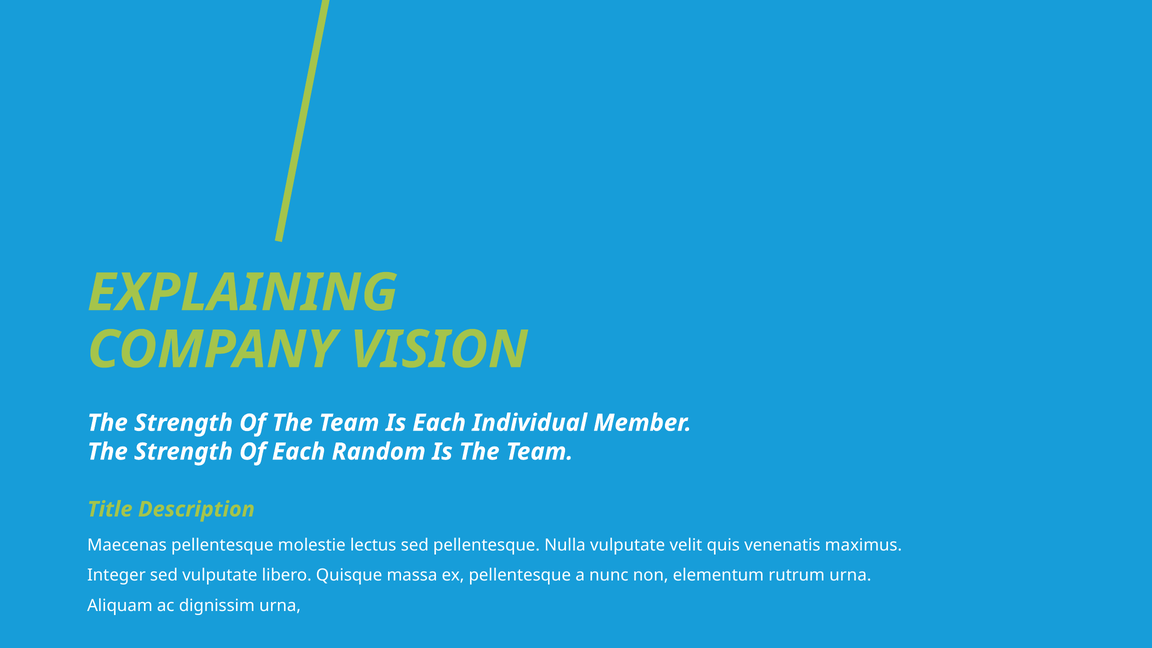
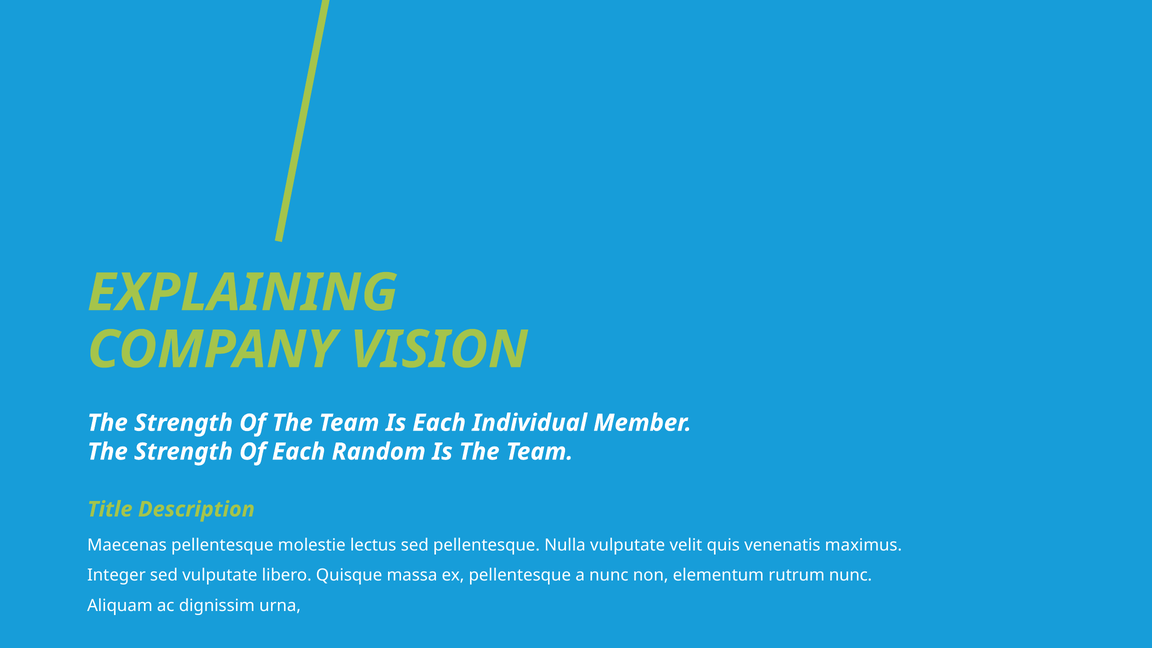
rutrum urna: urna -> nunc (851, 575)
